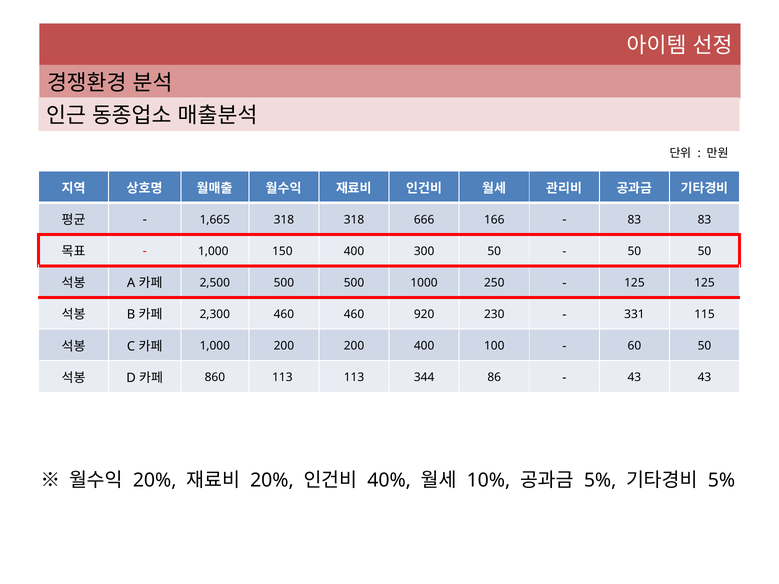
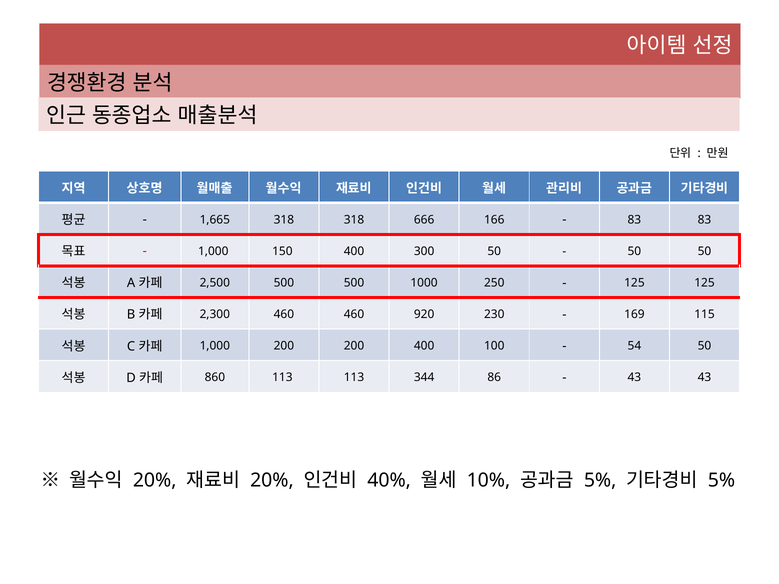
331: 331 -> 169 (634, 315)
60: 60 -> 54 (634, 346)
